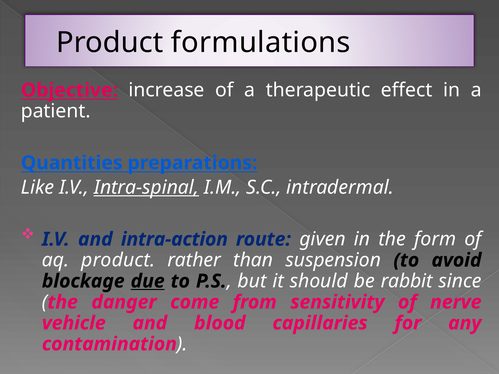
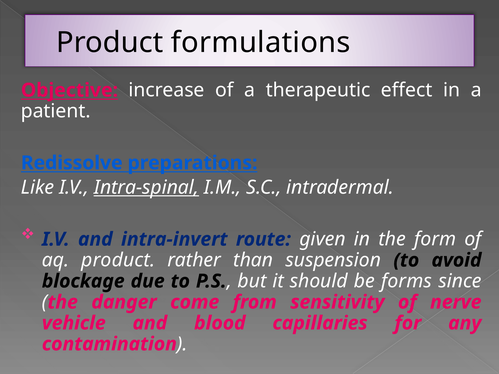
Quantities: Quantities -> Redissolve (72, 163)
intra-action: intra-action -> intra-invert (174, 239)
due underline: present -> none (148, 281)
rabbit: rabbit -> forms (406, 281)
